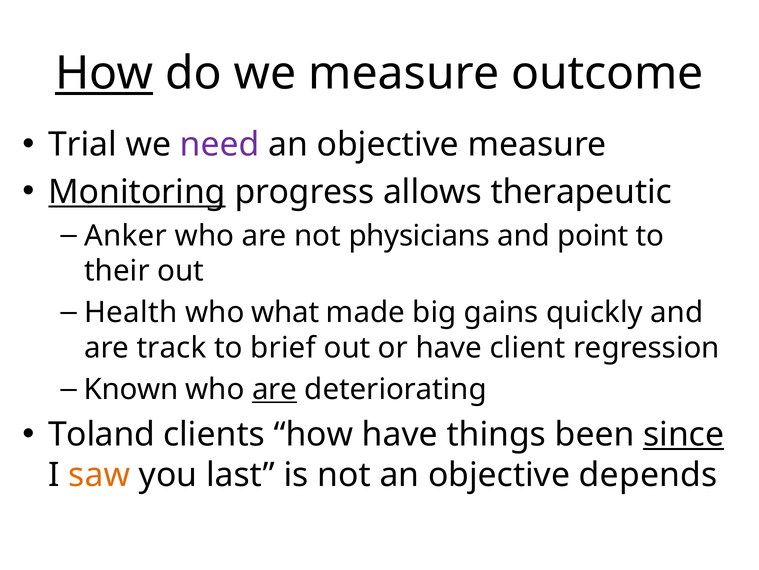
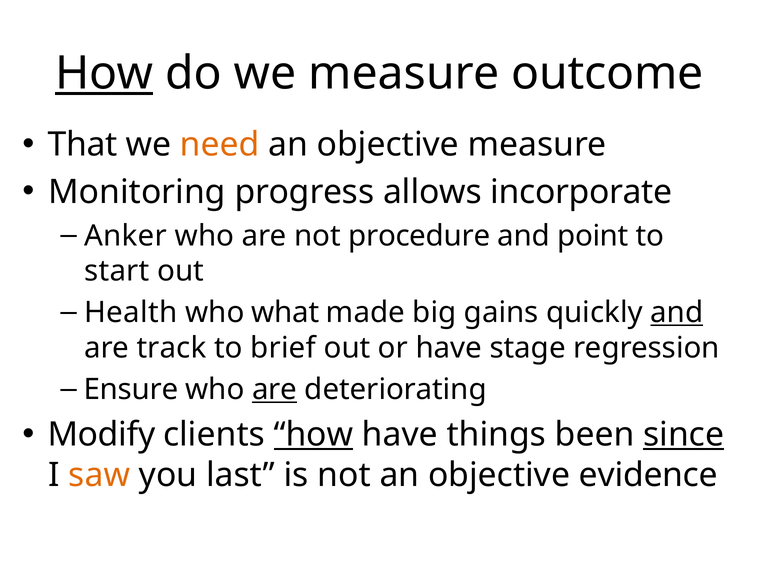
Trial: Trial -> That (83, 145)
need colour: purple -> orange (220, 145)
Monitoring underline: present -> none (137, 192)
therapeutic: therapeutic -> incorporate (581, 192)
physicians: physicians -> procedure (419, 235)
their: their -> start (117, 271)
and underline: none -> present (677, 312)
client: client -> stage (528, 348)
Known: Known -> Ensure (131, 389)
Toland: Toland -> Modify (101, 434)
how underline: none -> present (314, 434)
depends: depends -> evidence (648, 475)
